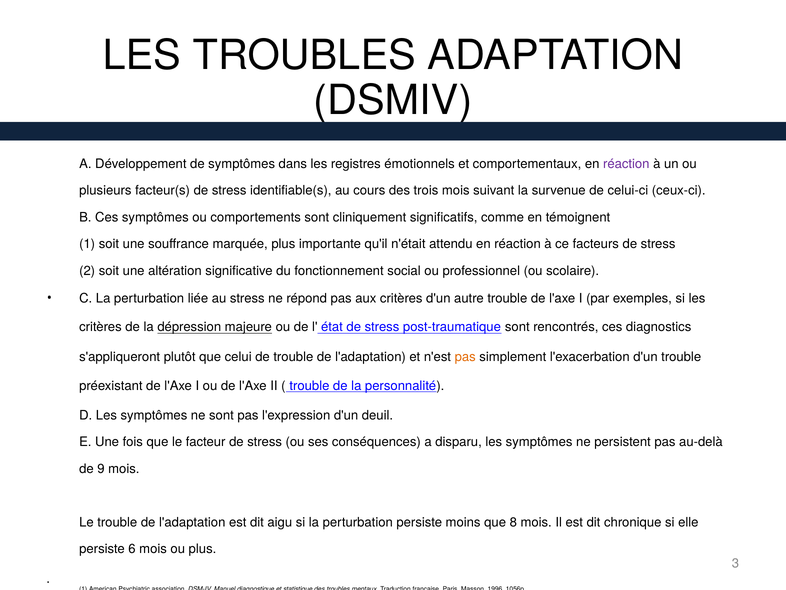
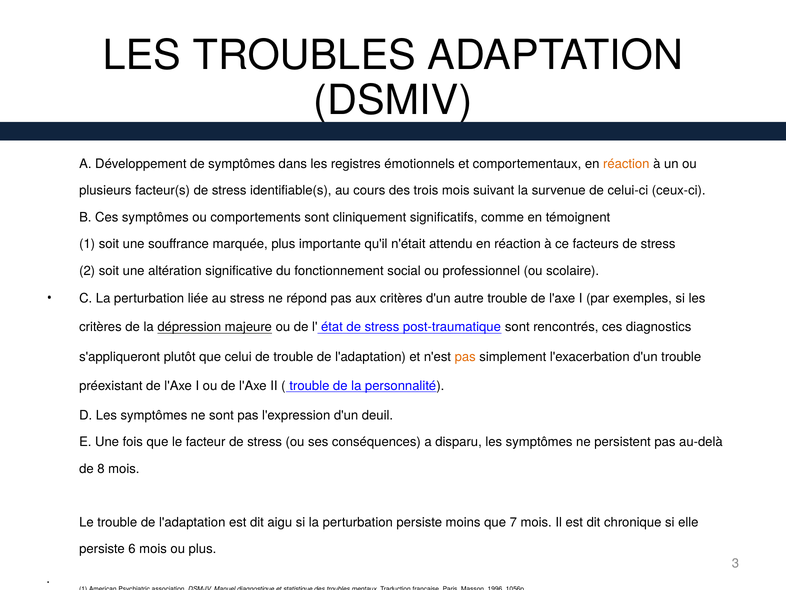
réaction colour: purple -> orange (626, 164)
9: 9 -> 8 (101, 468)
8: 8 -> 7 (513, 522)
